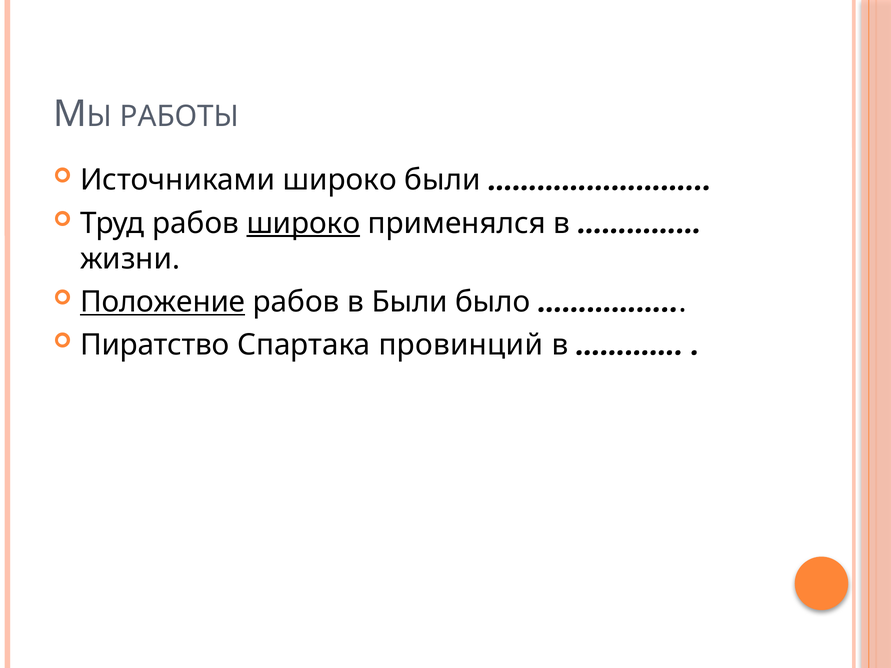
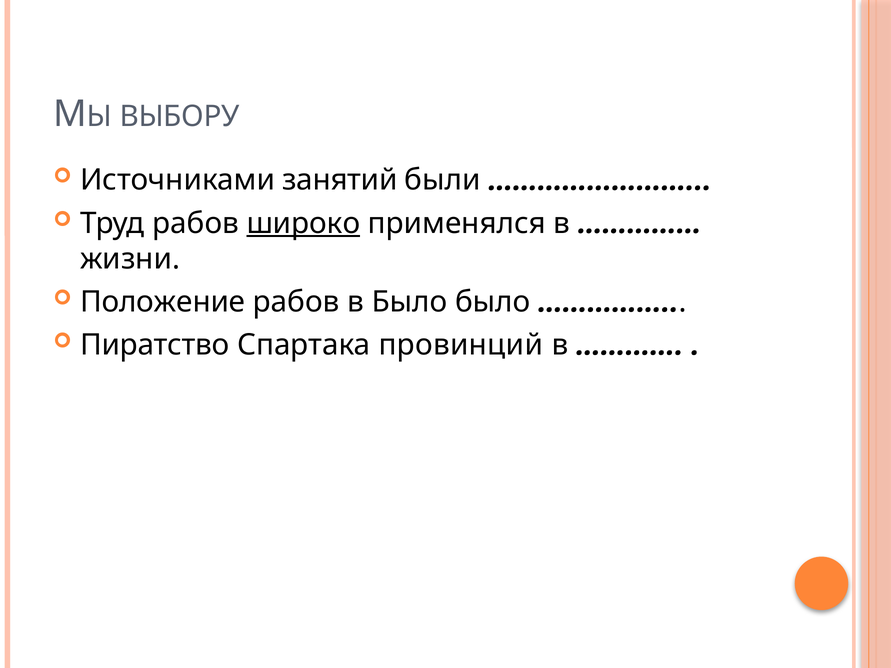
РАБОТЫ: РАБОТЫ -> ВЫБОРУ (180, 116)
Источниками широко: широко -> занятий (340, 180)
Положение underline: present -> none (163, 302)
в Были: Были -> Было (410, 302)
